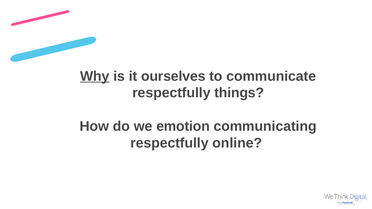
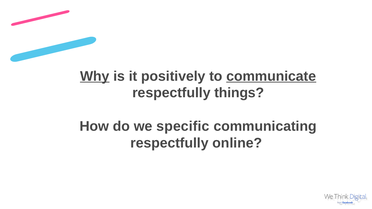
ourselves: ourselves -> positively (173, 76)
communicate underline: none -> present (271, 76)
emotion: emotion -> specific (183, 126)
